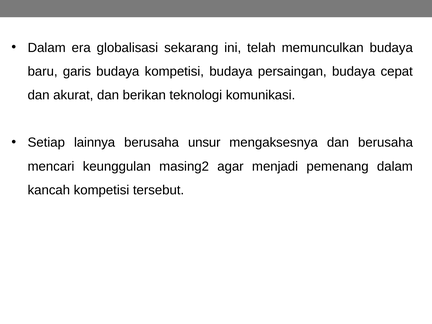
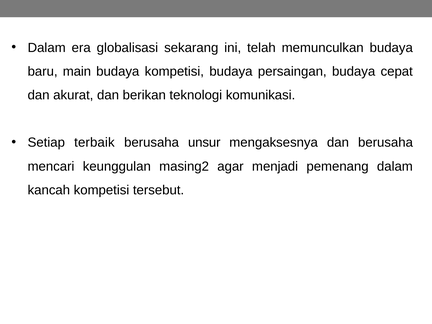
garis: garis -> main (77, 71)
lainnya: lainnya -> terbaik (94, 143)
